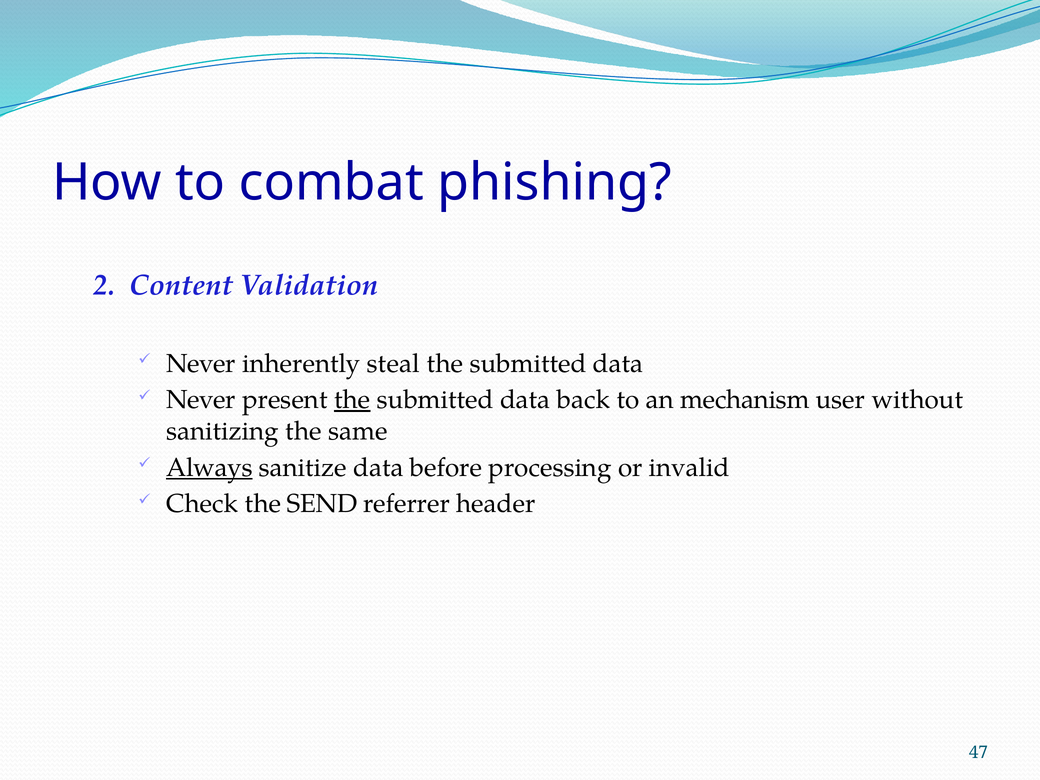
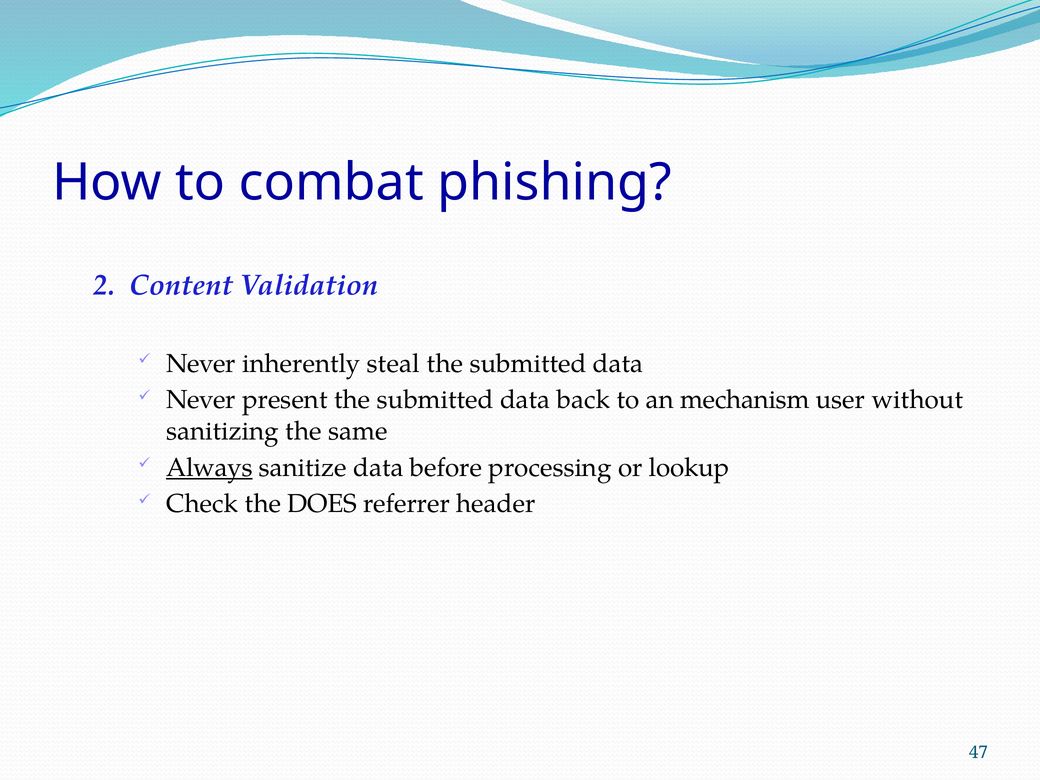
the underline: present -> none (352, 400)
invalid: invalid -> lookup (689, 467)
SEND: SEND -> DOES (322, 504)
